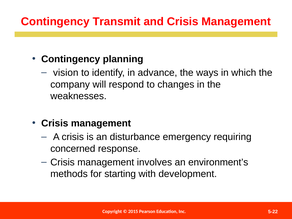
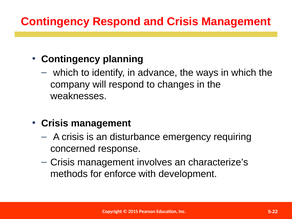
Contingency Transmit: Transmit -> Respond (117, 21)
vision: vision -> which (66, 73)
environment’s: environment’s -> characterize’s (218, 162)
starting: starting -> enforce (120, 174)
